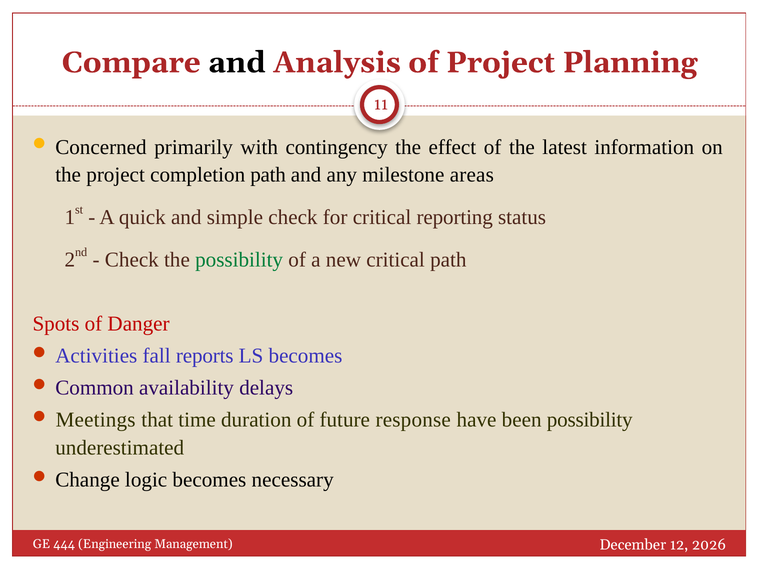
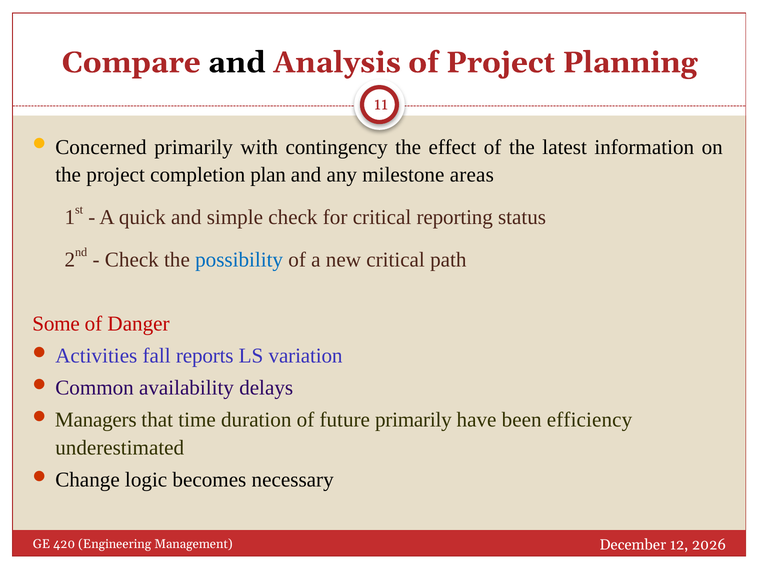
completion path: path -> plan (268, 175)
possibility colour: green -> blue (239, 260)
Spots: Spots -> Some (56, 324)
LS becomes: becomes -> variation (306, 356)
Meetings: Meetings -> Managers (96, 420)
future response: response -> primarily (413, 420)
been possibility: possibility -> efficiency (590, 420)
444: 444 -> 420 (64, 544)
